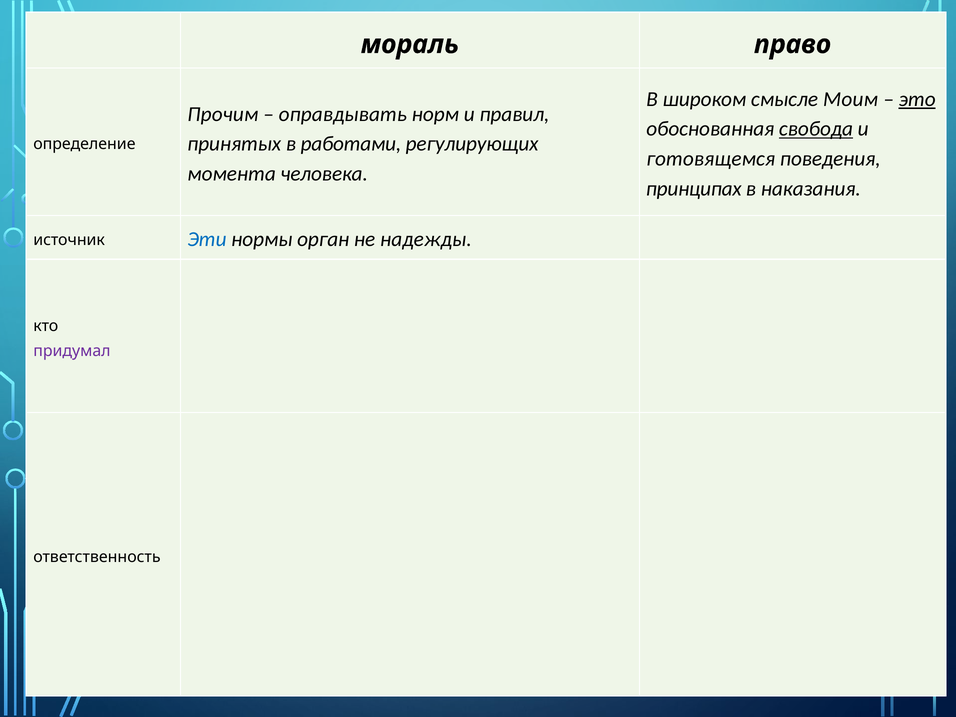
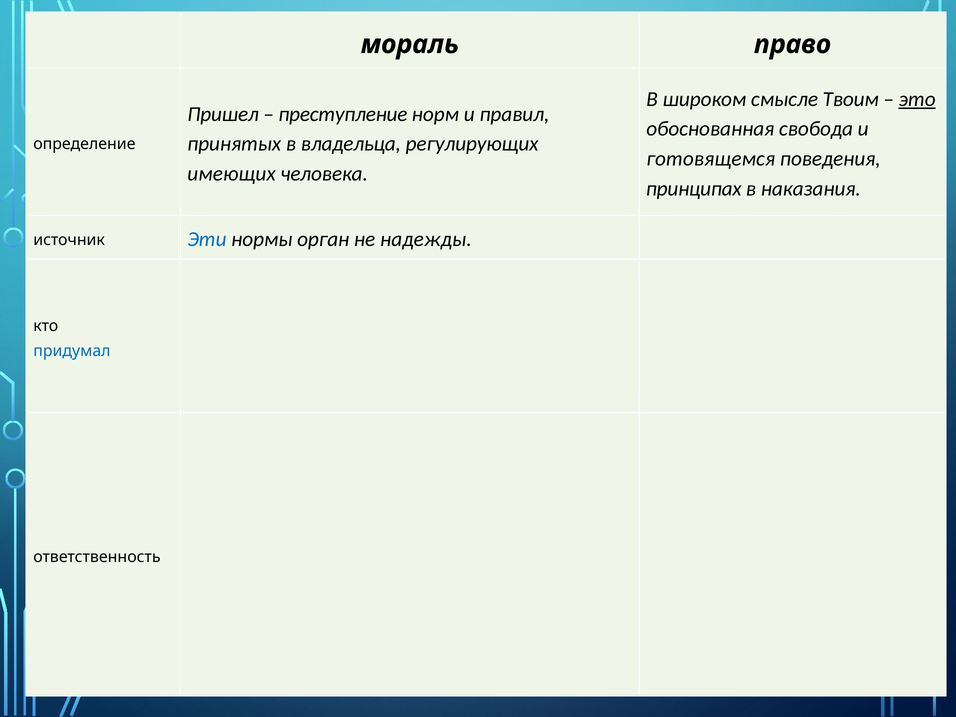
Моим: Моим -> Твоим (851, 99)
Прочим: Прочим -> Пришел (223, 114)
оправдывать: оправдывать -> преступление (343, 114)
свобода underline: present -> none (816, 129)
работами: работами -> владельца (351, 144)
момента: момента -> имеющих (231, 174)
придумал colour: purple -> blue (72, 351)
